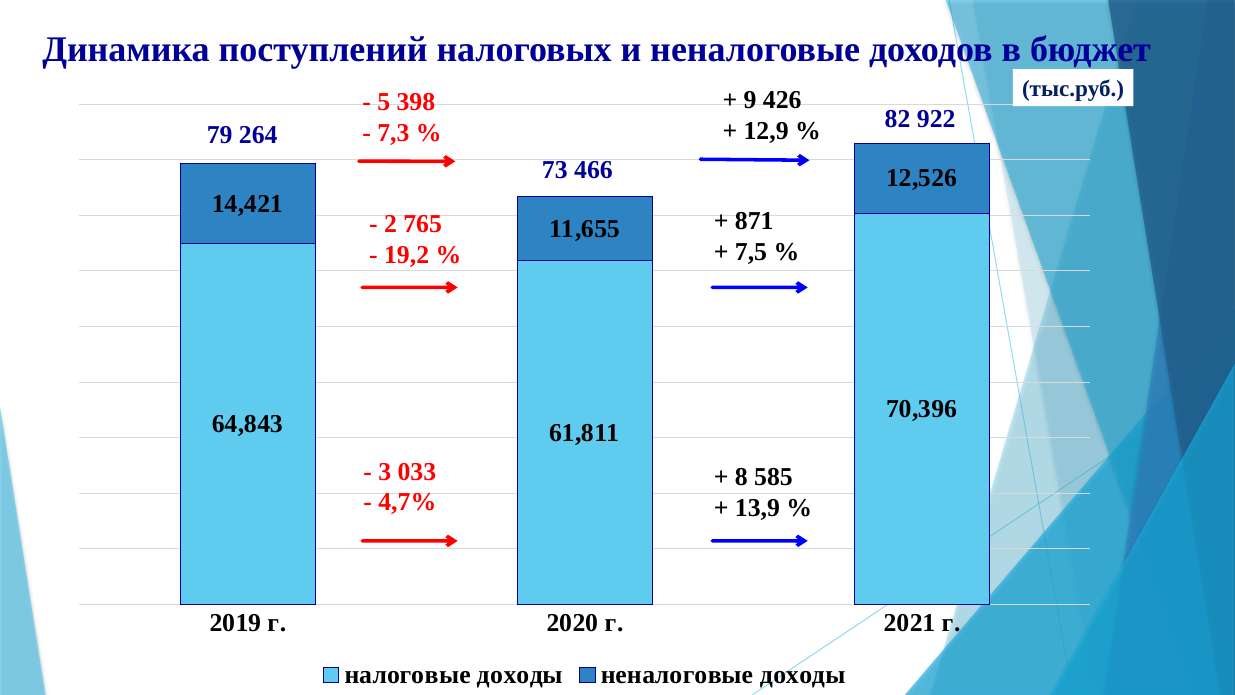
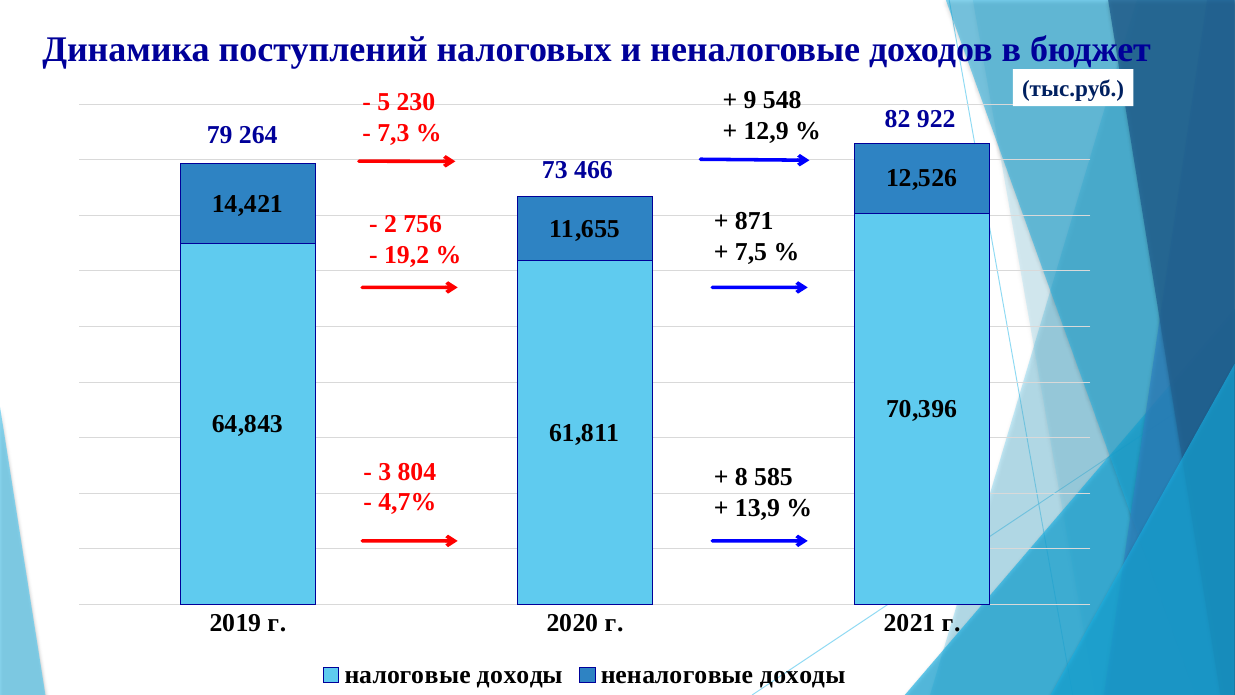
426: 426 -> 548 (782, 100)
398: 398 -> 230 (416, 102)
765: 765 -> 756 (423, 224)
033: 033 -> 804 (417, 471)
